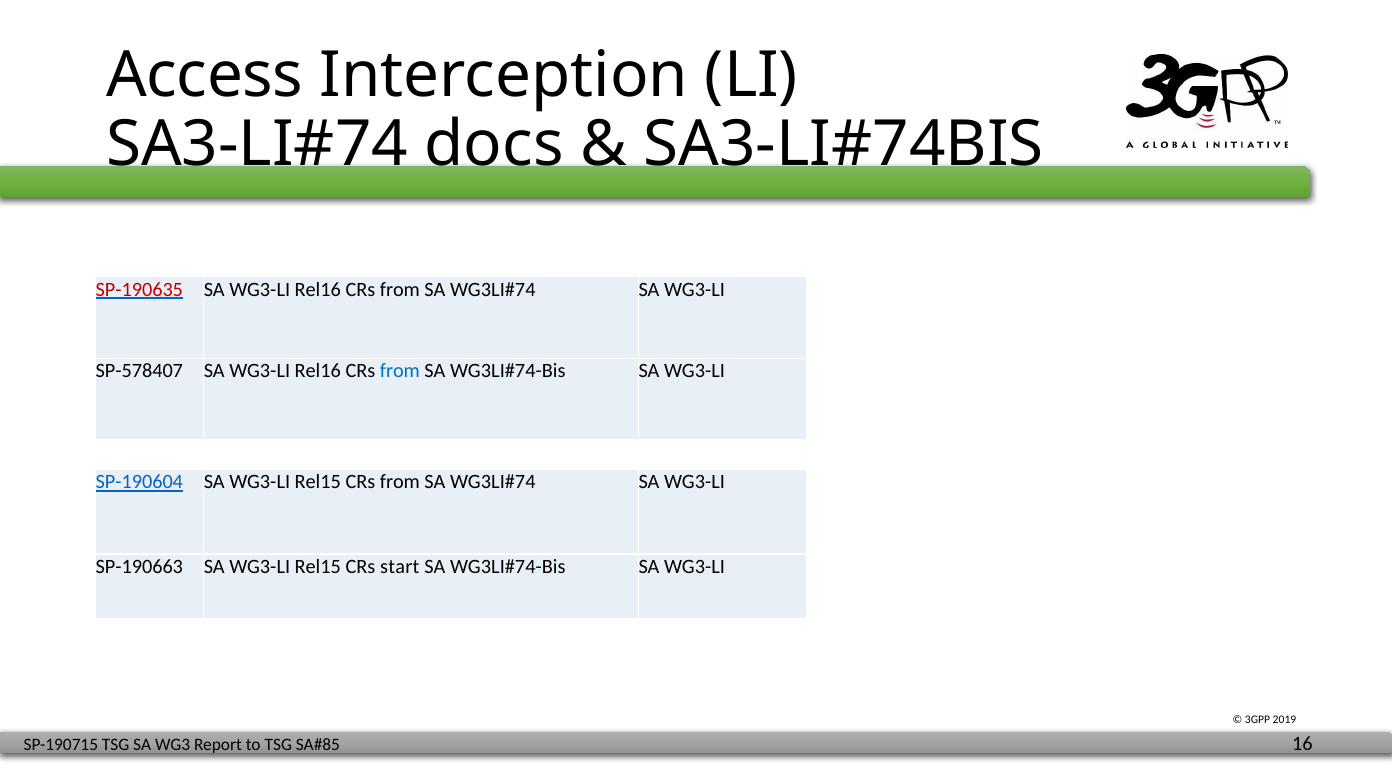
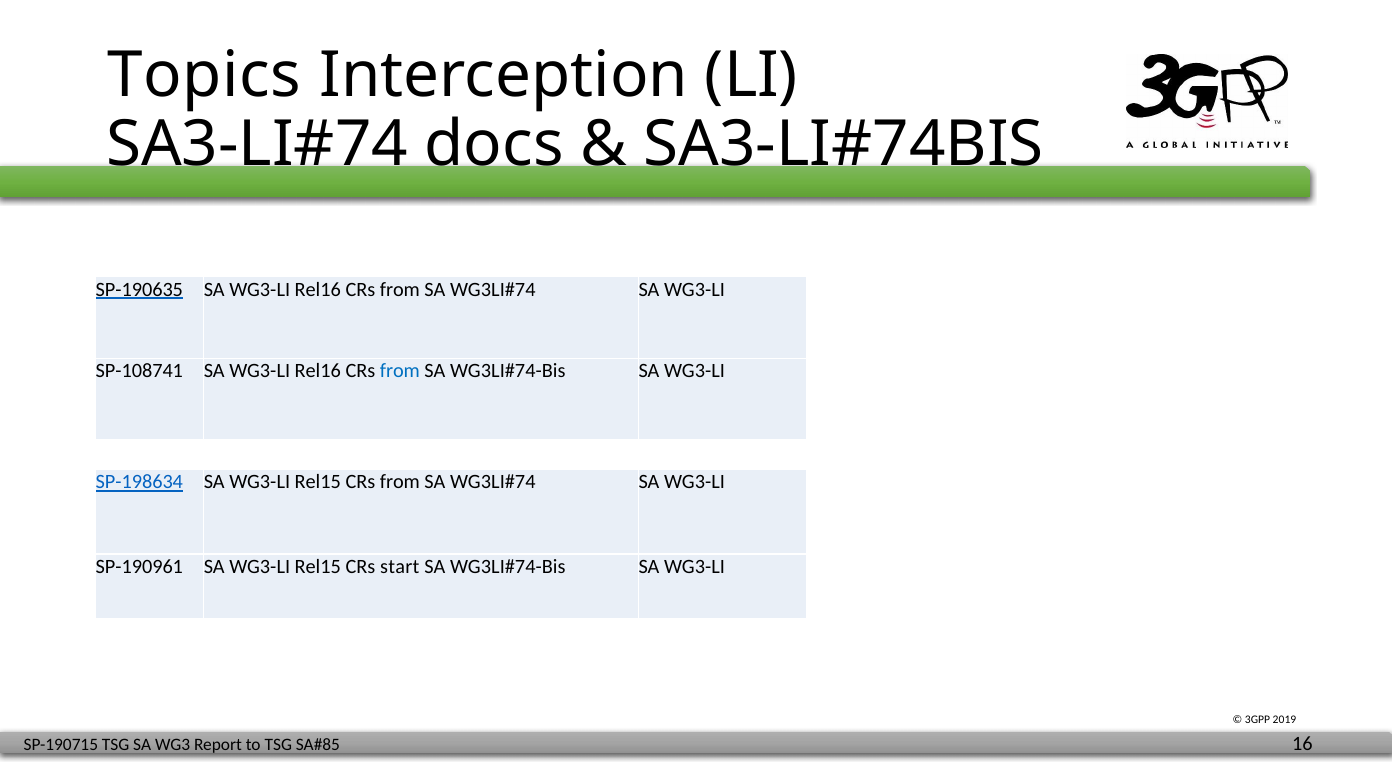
Access: Access -> Topics (204, 75)
SP-190635 colour: red -> black (139, 289)
SP-578407: SP-578407 -> SP-108741 (139, 371)
SP-190604: SP-190604 -> SP-198634 (139, 482)
SP-190663: SP-190663 -> SP-190961 (139, 567)
